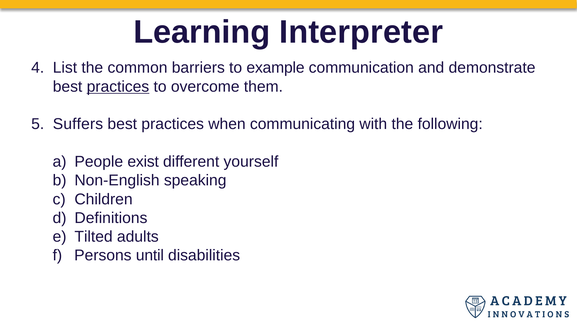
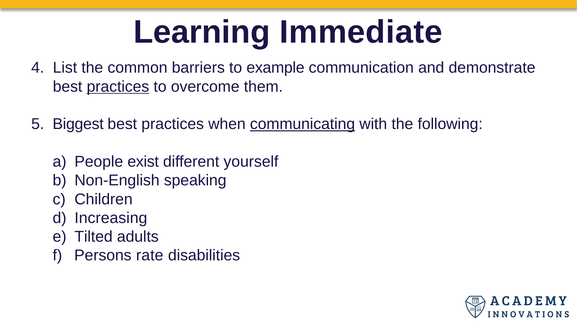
Interpreter: Interpreter -> Immediate (361, 32)
Suffers: Suffers -> Biggest (78, 124)
communicating underline: none -> present (303, 124)
Definitions: Definitions -> Increasing (111, 218)
until: until -> rate (150, 255)
